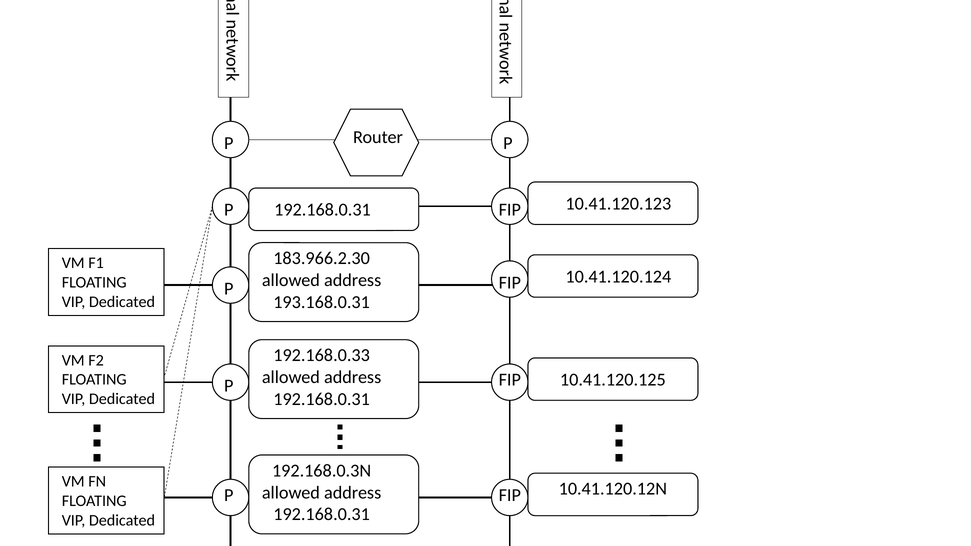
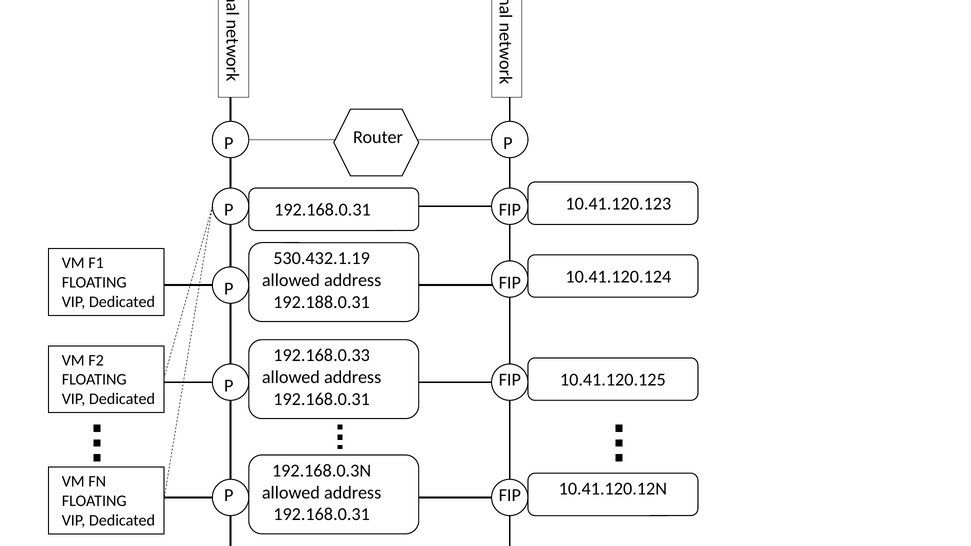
183.966.2.30: 183.966.2.30 -> 530.432.1.19 (322, 259)
193.168.0.31: 193.168.0.31 -> 192.188.0.31 (322, 302)
